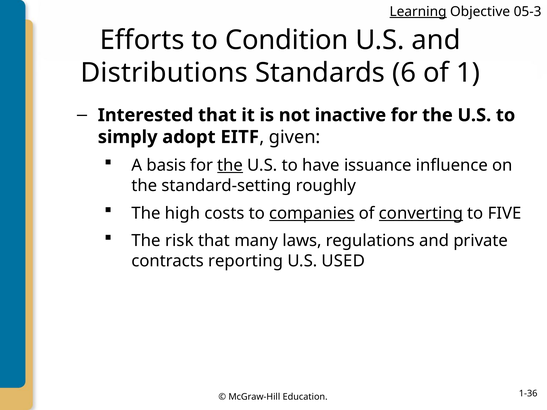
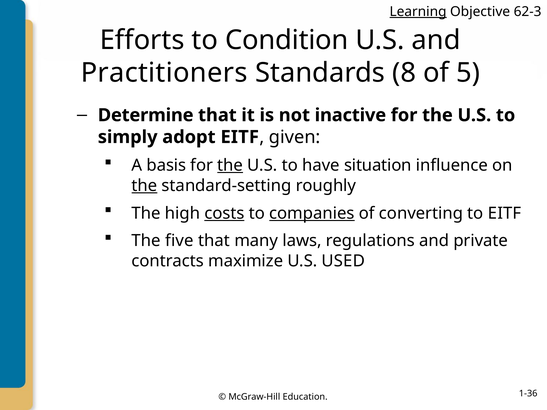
05-3: 05-3 -> 62-3 (528, 12)
Distributions: Distributions -> Practitioners (164, 73)
6: 6 -> 8 (404, 73)
1: 1 -> 5 (468, 73)
Interested: Interested -> Determine (146, 115)
issuance: issuance -> situation (378, 166)
the underline: none -> present (145, 186)
costs underline: none -> present (224, 213)
converting underline: present -> none (421, 213)
to FIVE: FIVE -> EITF (505, 213)
risk: risk -> five (179, 241)
reporting: reporting -> maximize (246, 261)
